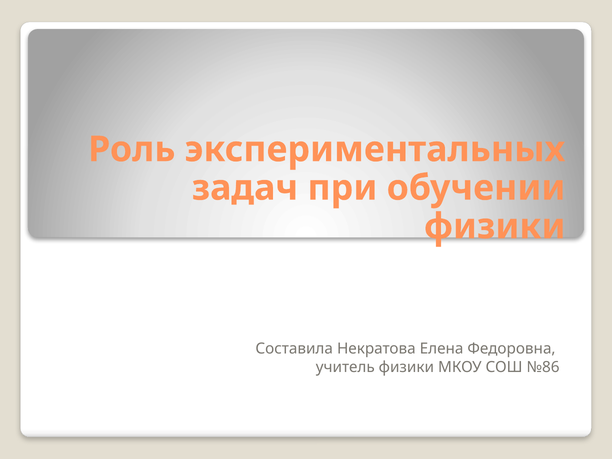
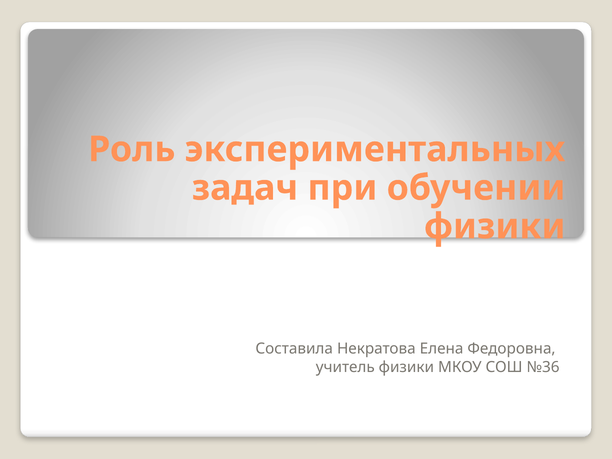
№86: №86 -> №36 (543, 367)
